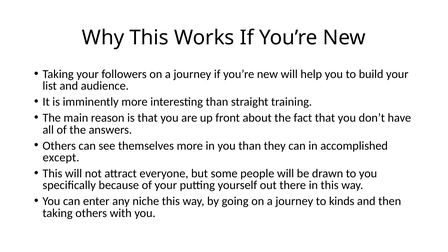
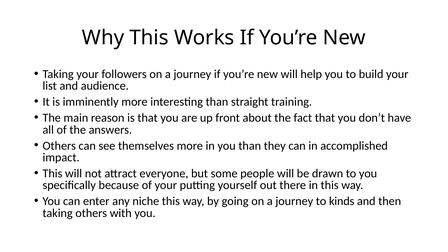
except: except -> impact (61, 157)
